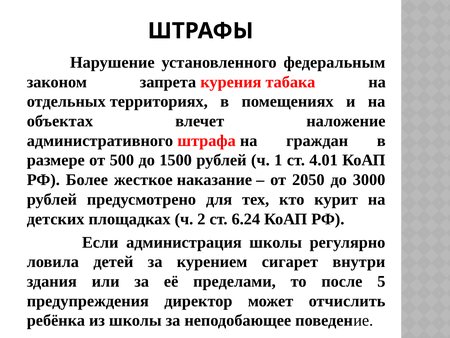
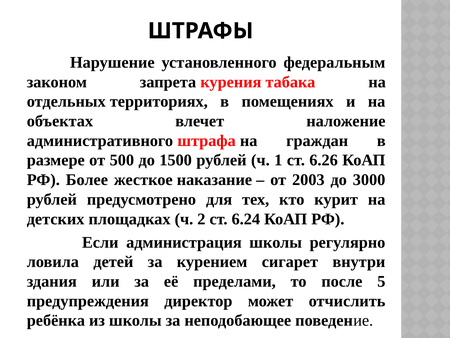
4.01: 4.01 -> 6.26 (324, 160)
2050: 2050 -> 2003 (308, 180)
